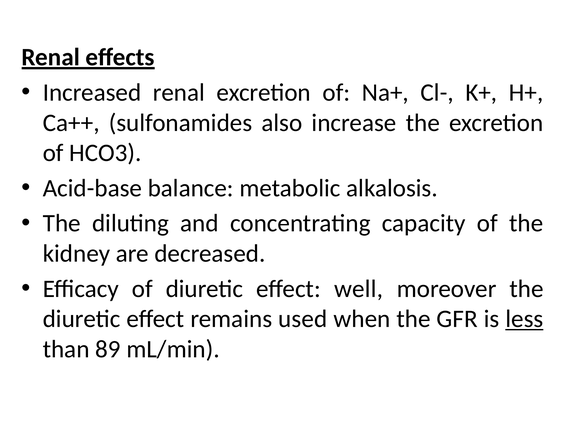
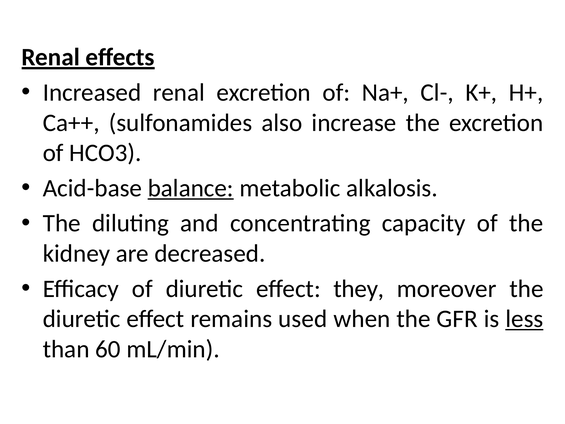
balance underline: none -> present (191, 188)
well: well -> they (359, 289)
89: 89 -> 60 (108, 349)
